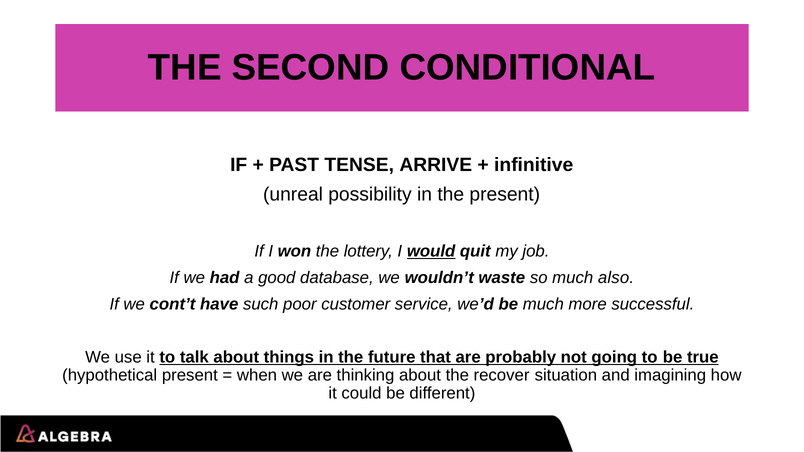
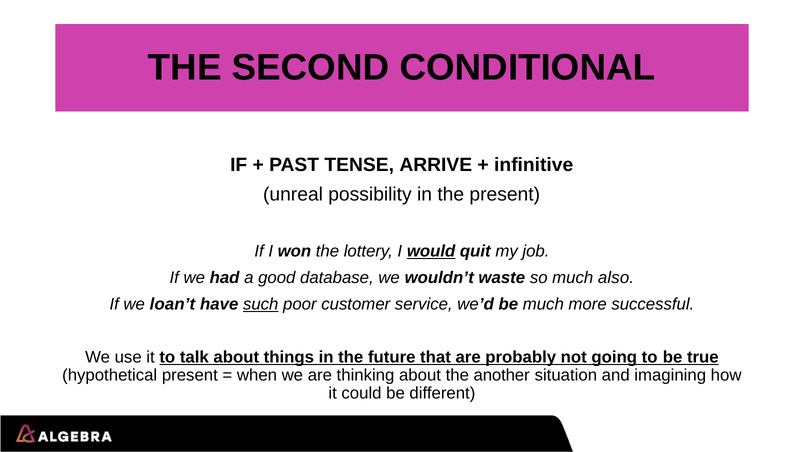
cont’t: cont’t -> loan’t (172, 304)
such underline: none -> present (261, 304)
recover: recover -> another (502, 375)
